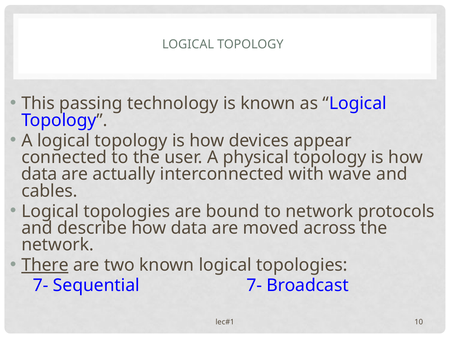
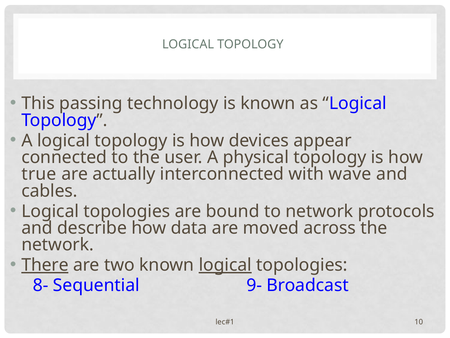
data: data -> true (39, 174)
logical underline: none -> present (225, 265)
7-: 7- -> 8- (41, 285)
Sequential 7-: 7- -> 9- (254, 285)
